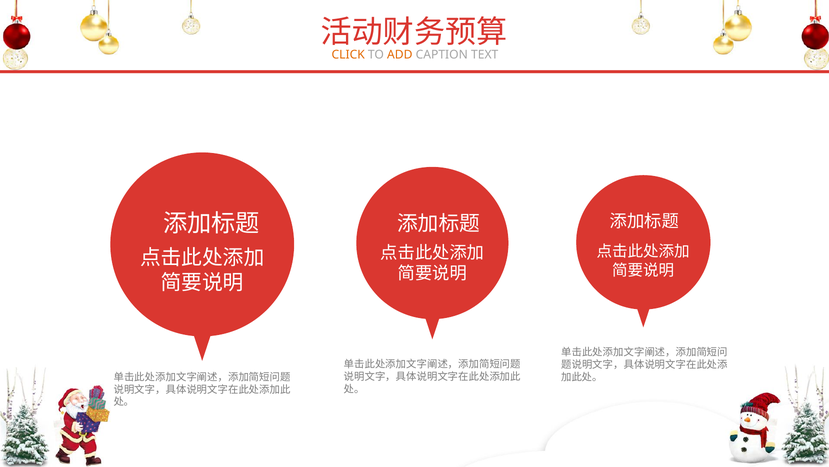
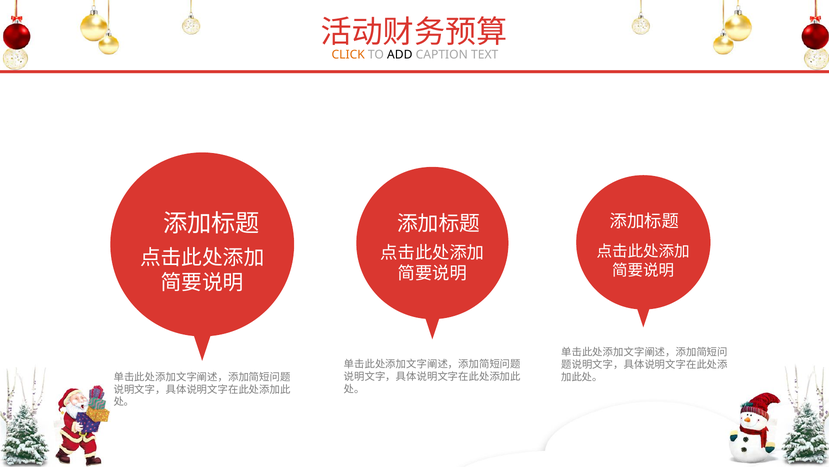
ADD colour: orange -> black (400, 55)
